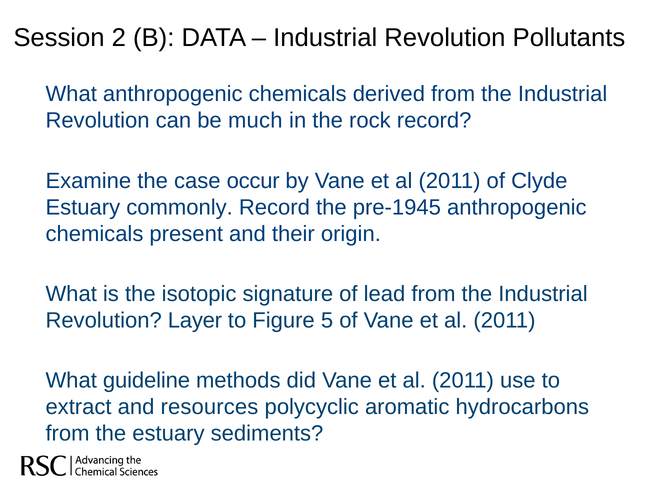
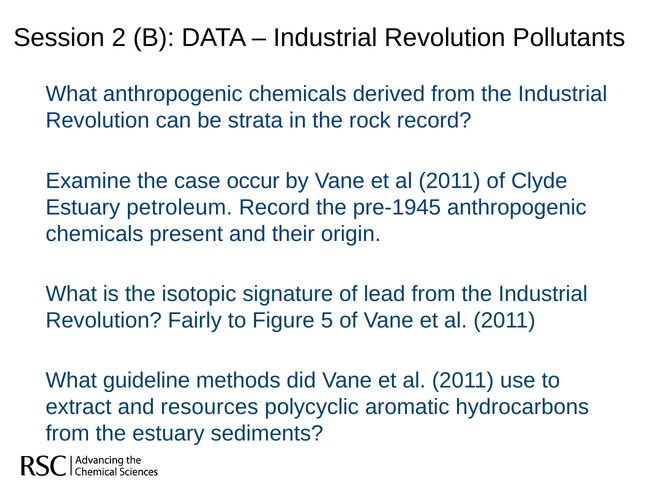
much: much -> strata (255, 121)
commonly: commonly -> petroleum (179, 207)
Layer: Layer -> Fairly (195, 320)
